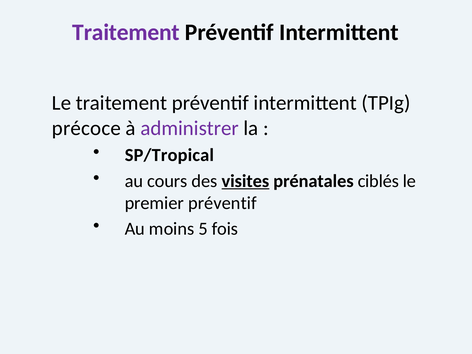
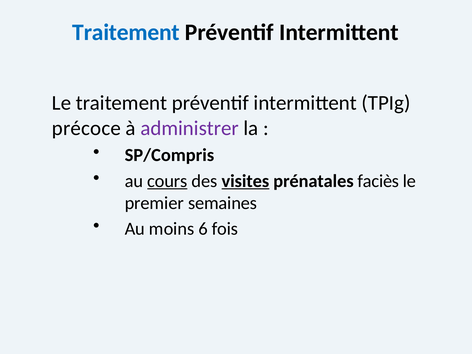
Traitement colour: purple -> blue (126, 32)
SP/Tropical: SP/Tropical -> SP/Compris (169, 155)
cours underline: none -> present (167, 181)
ciblés: ciblés -> faciès (378, 181)
premier préventif: préventif -> semaines (223, 203)
5: 5 -> 6 (203, 229)
